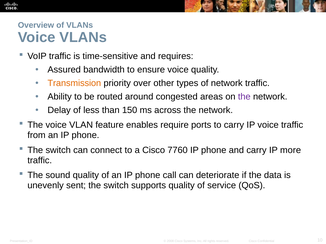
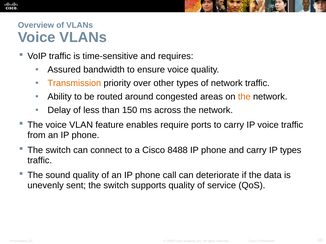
the colour: purple -> orange (244, 97)
7760: 7760 -> 8488 (178, 150)
IP more: more -> types (291, 150)
